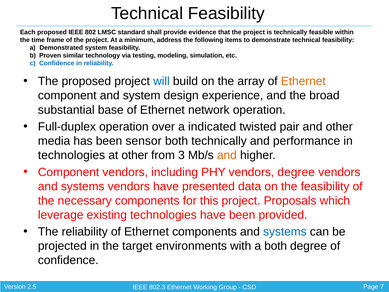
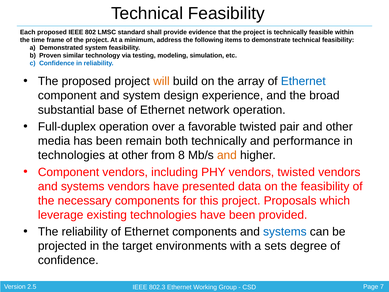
will colour: blue -> orange (161, 81)
Ethernet colour: orange -> blue (303, 81)
indicated: indicated -> favorable (212, 127)
sensor: sensor -> remain (144, 141)
3: 3 -> 8 (181, 155)
vendors degree: degree -> twisted (296, 172)
a both: both -> sets (276, 246)
